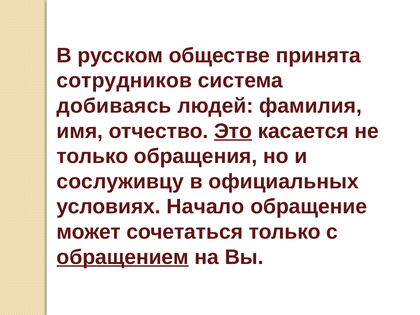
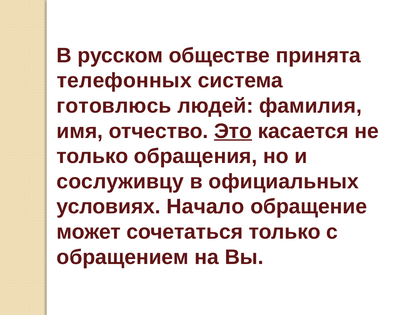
сотрудников: сотрудников -> телефонных (124, 81)
добиваясь: добиваясь -> готовлюсь (114, 106)
обращением underline: present -> none (123, 257)
